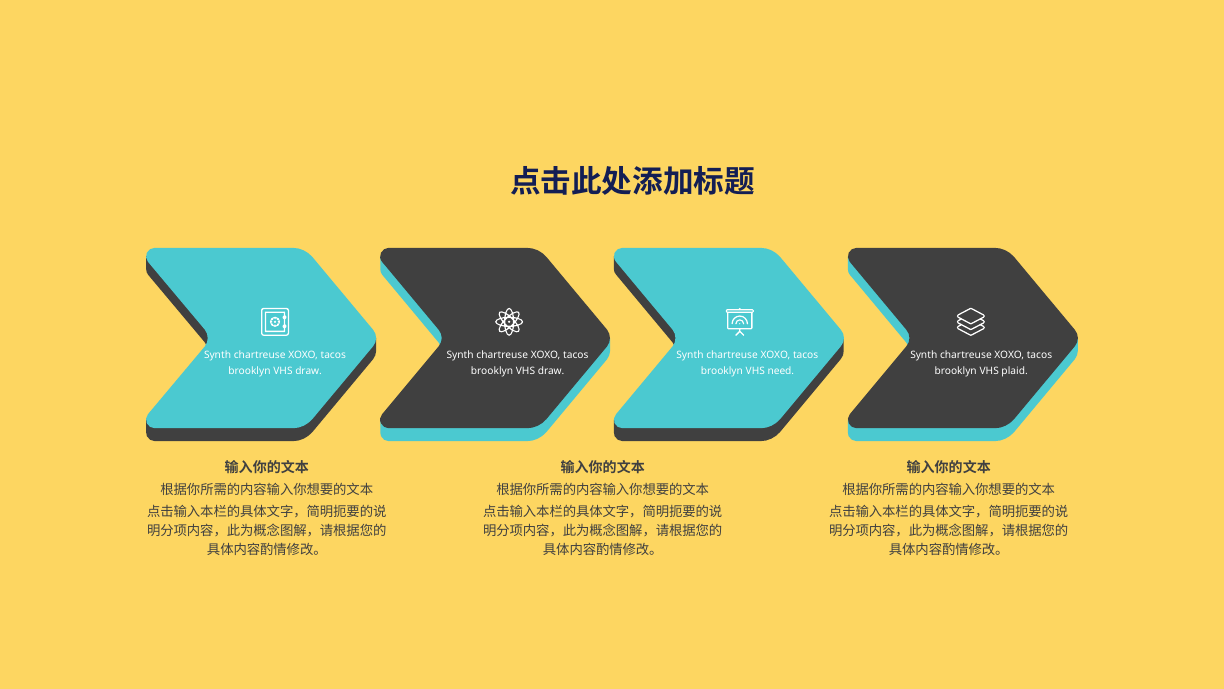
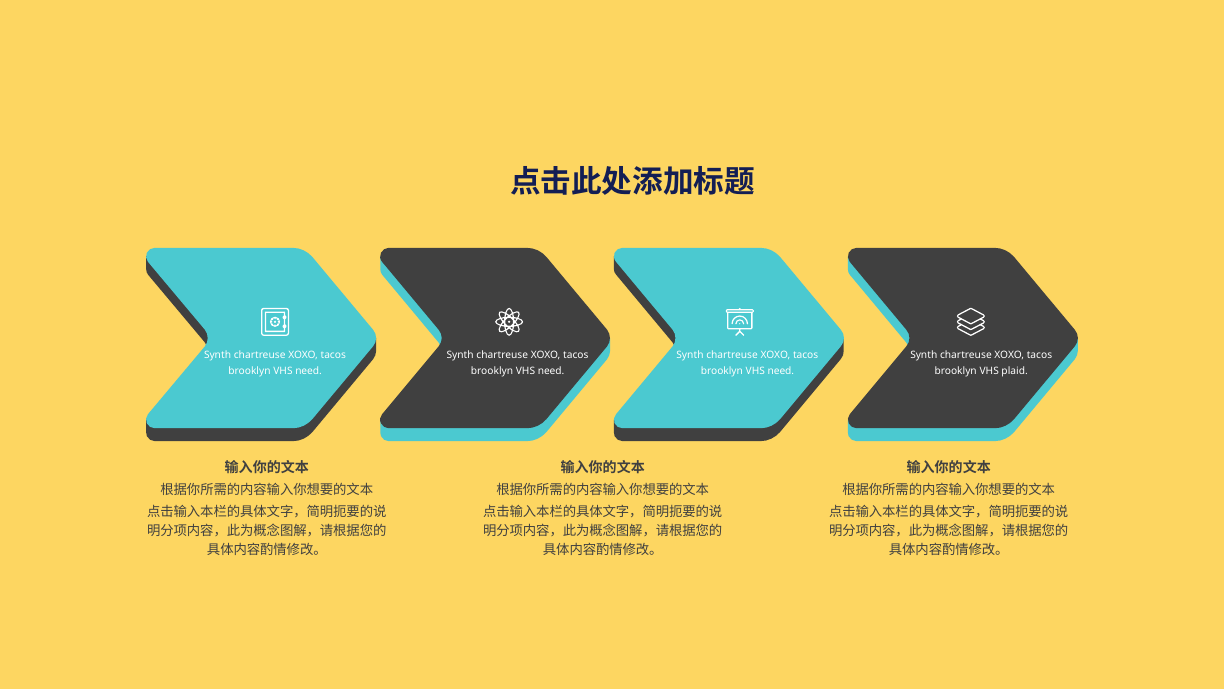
draw: draw -> need (309, 371)
draw: draw -> need (551, 371)
